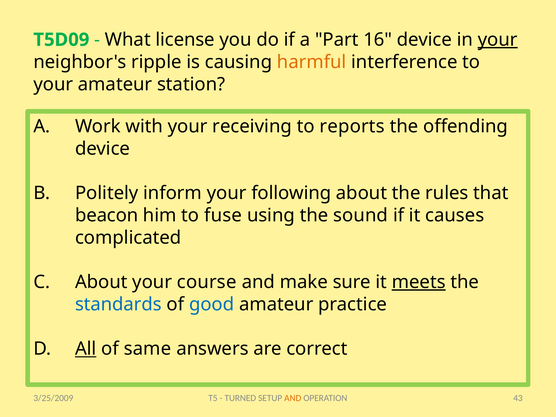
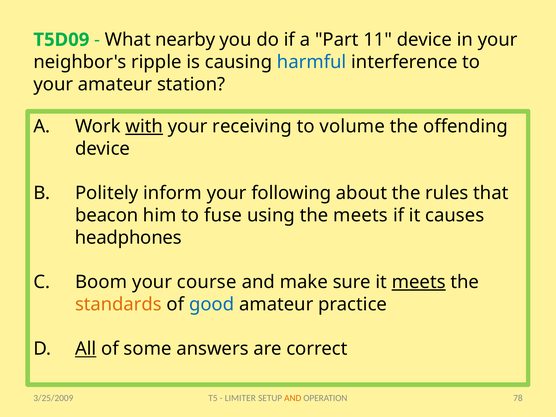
license: license -> nearby (185, 40)
16: 16 -> 11 (378, 40)
your underline: present -> none (498, 40)
harmful colour: orange -> blue (312, 62)
with underline: none -> present (144, 126)
reports: reports -> volume (352, 126)
the sound: sound -> meets (361, 215)
complicated: complicated -> headphones (128, 238)
About: About -> Boom (101, 282)
standards colour: blue -> orange (118, 304)
same: same -> some (148, 349)
TURNED: TURNED -> LIMITER (240, 398)
43: 43 -> 78 (518, 398)
